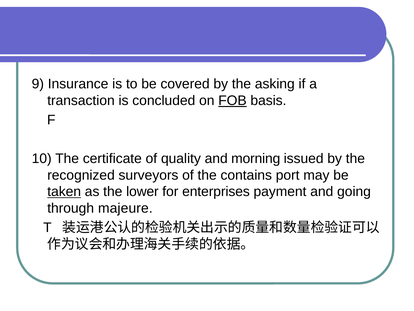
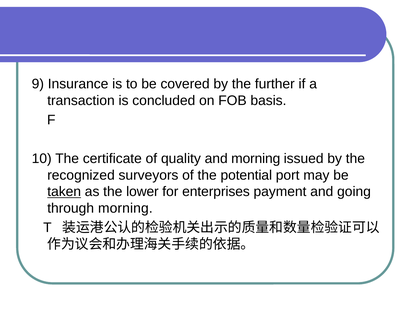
asking: asking -> further (275, 84)
FOB underline: present -> none (232, 100)
contains: contains -> potential (246, 175)
through majeure: majeure -> morning (125, 208)
